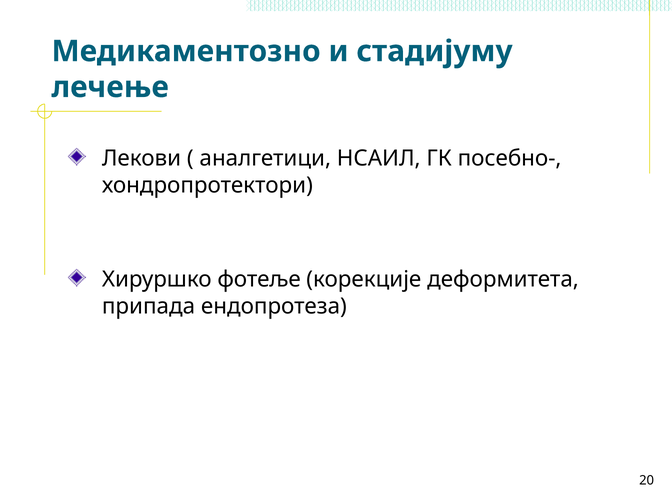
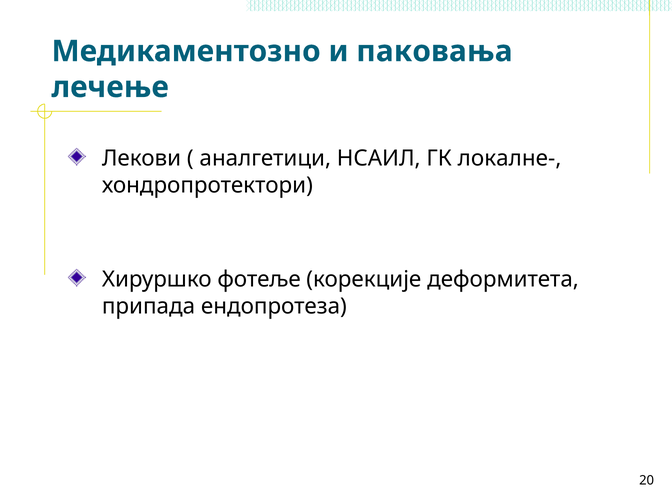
стадијуму: стадијуму -> паковања (434, 51)
посебно-: посебно- -> локалне- (510, 158)
